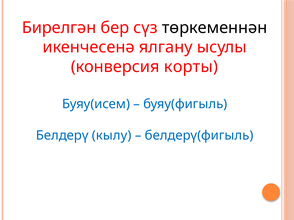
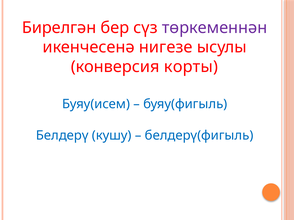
төркеменнән colour: black -> purple (215, 28)
ялгану: ялгану -> нигезе (166, 47)
кылу: кылу -> кушу (112, 136)
